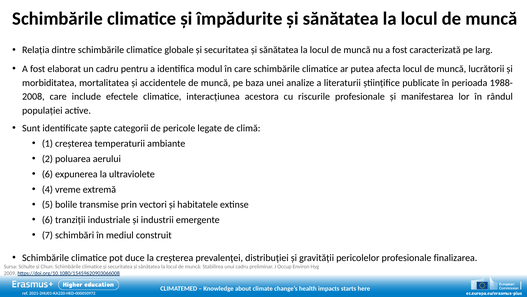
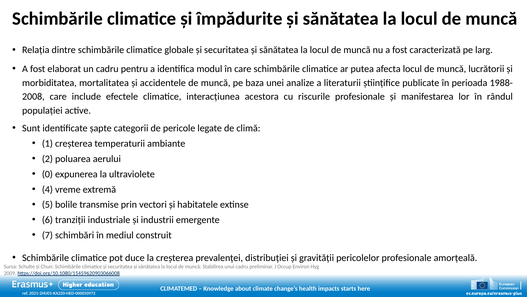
6: 6 -> 0 (47, 174)
finalizarea: finalizarea -> amorțeală (455, 257)
